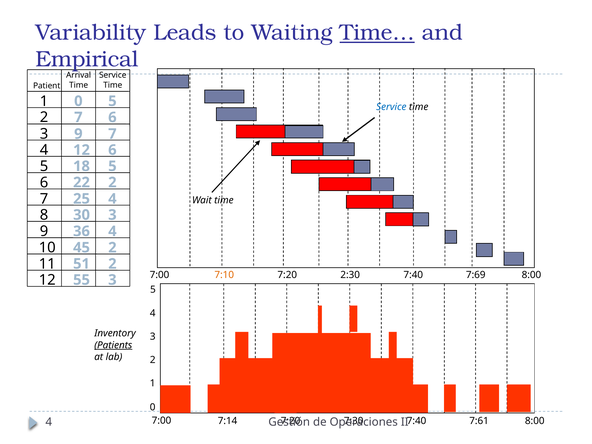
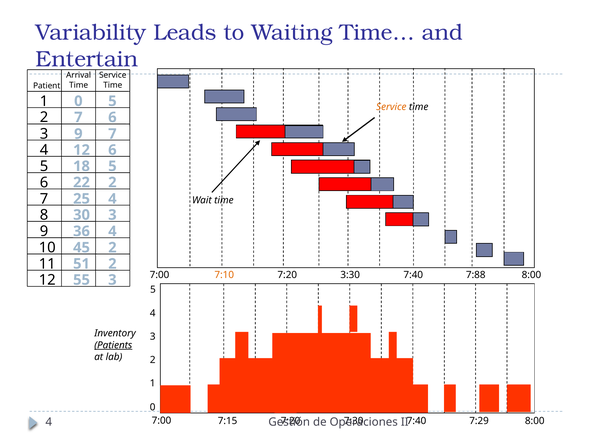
Time… underline: present -> none (377, 33)
Empirical: Empirical -> Entertain (87, 59)
Service colour: blue -> orange (391, 107)
2:30: 2:30 -> 3:30 (350, 275)
7:69: 7:69 -> 7:88 (476, 275)
7:14: 7:14 -> 7:15 (228, 421)
7:61: 7:61 -> 7:29 (479, 421)
